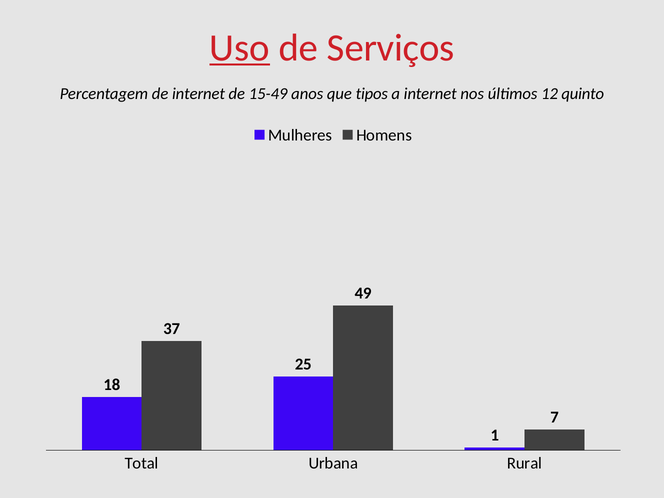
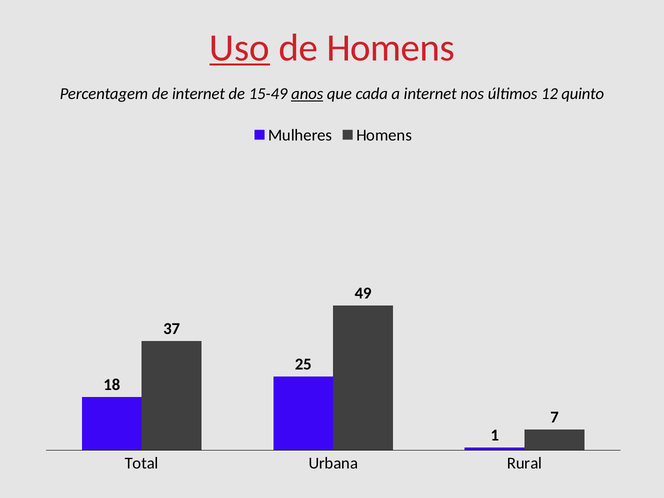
de Serviços: Serviços -> Homens (391, 48)
anos underline: none -> present (307, 94)
tipos: tipos -> cada (372, 94)
